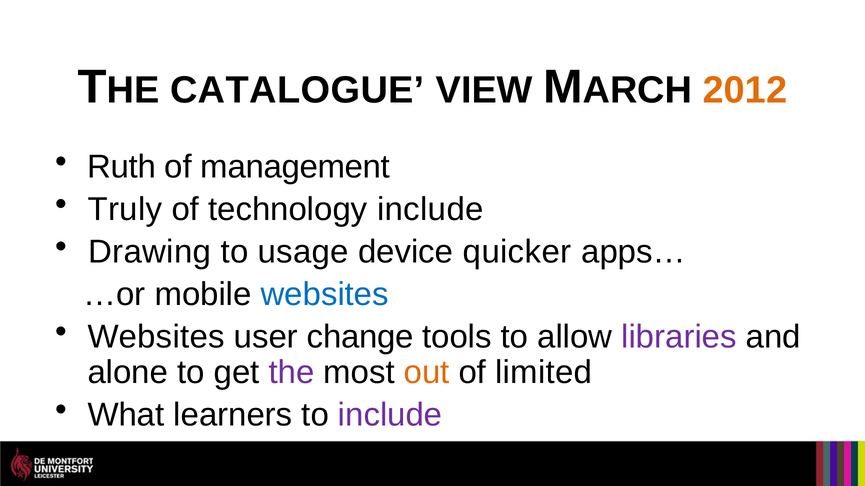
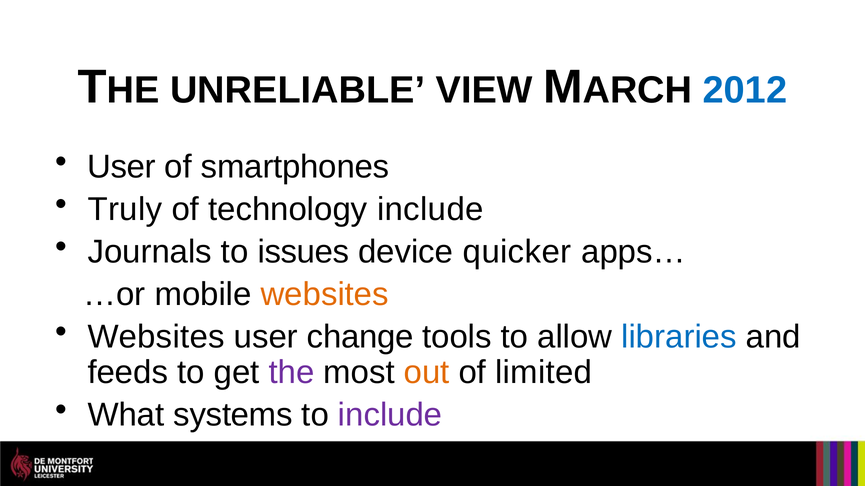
CATALOGUE: CATALOGUE -> UNRELIABLE (298, 90)
2012 colour: orange -> blue (745, 90)
Ruth: Ruth -> User (122, 167)
management: management -> smartphones (295, 167)
Drawing: Drawing -> Journals (150, 252)
usage: usage -> issues (303, 252)
websites colour: blue -> orange (325, 294)
libraries colour: purple -> blue (679, 337)
alone: alone -> feeds (128, 372)
learners: learners -> systems (233, 415)
